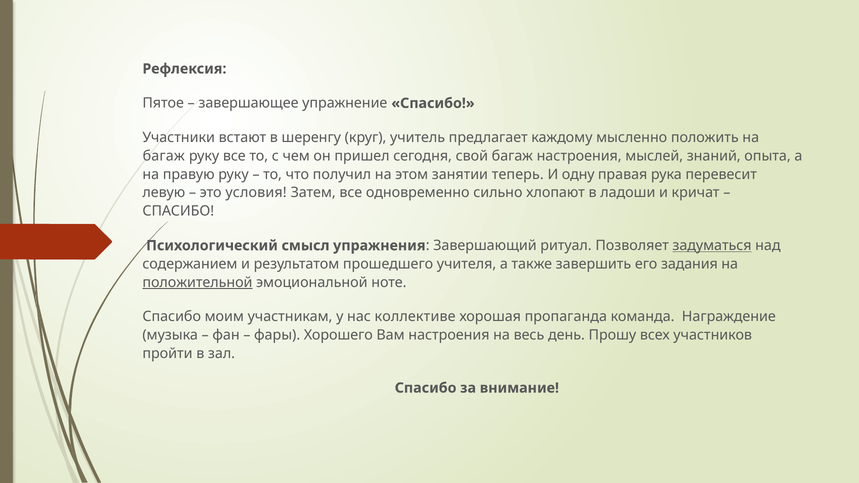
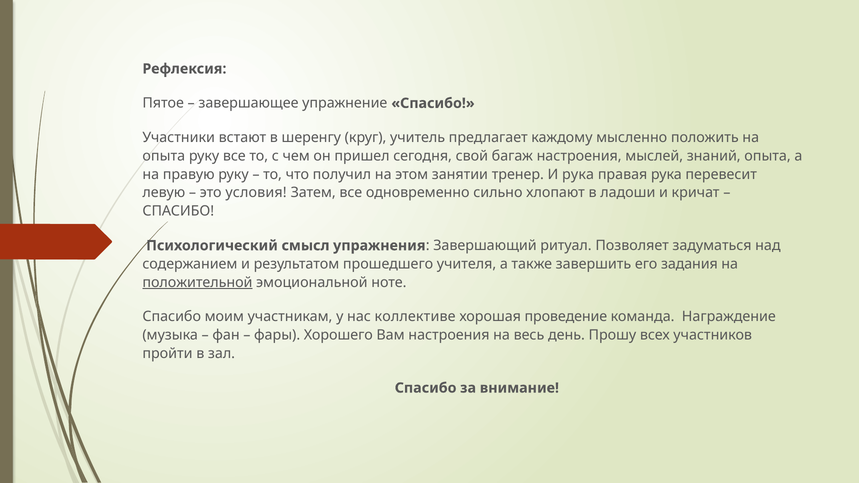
багаж: багаж -> опыта (164, 156)
теперь: теперь -> тренер (518, 174)
И одну: одну -> рука (578, 174)
задуматься underline: present -> none (712, 246)
пропаганда: пропаганда -> проведение (566, 317)
